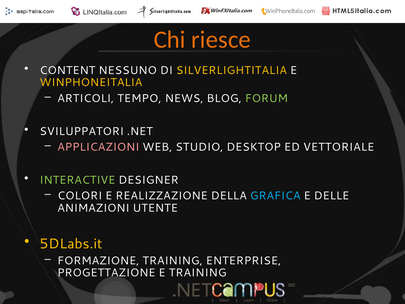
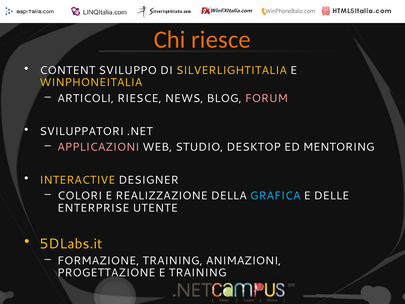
NESSUNO: NESSUNO -> SVILUPPO (128, 70)
ARTICOLI TEMPO: TEMPO -> RIESCE (139, 98)
FORUM colour: light green -> pink (266, 98)
VETTORIALE: VETTORIALE -> MENTORING (339, 147)
INTERACTIVE colour: light green -> yellow (77, 180)
ANIMAZIONI: ANIMAZIONI -> ENTERPRISE (93, 208)
ENTERPRISE: ENTERPRISE -> ANIMAZIONI (244, 260)
